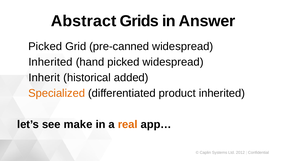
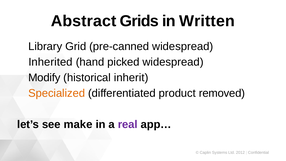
Answer: Answer -> Written (207, 21)
Picked: Picked -> Library (45, 46)
Inherit: Inherit -> Modify (44, 78)
added: added -> inherit (131, 78)
product inherited: inherited -> removed (222, 93)
real colour: orange -> purple (128, 124)
